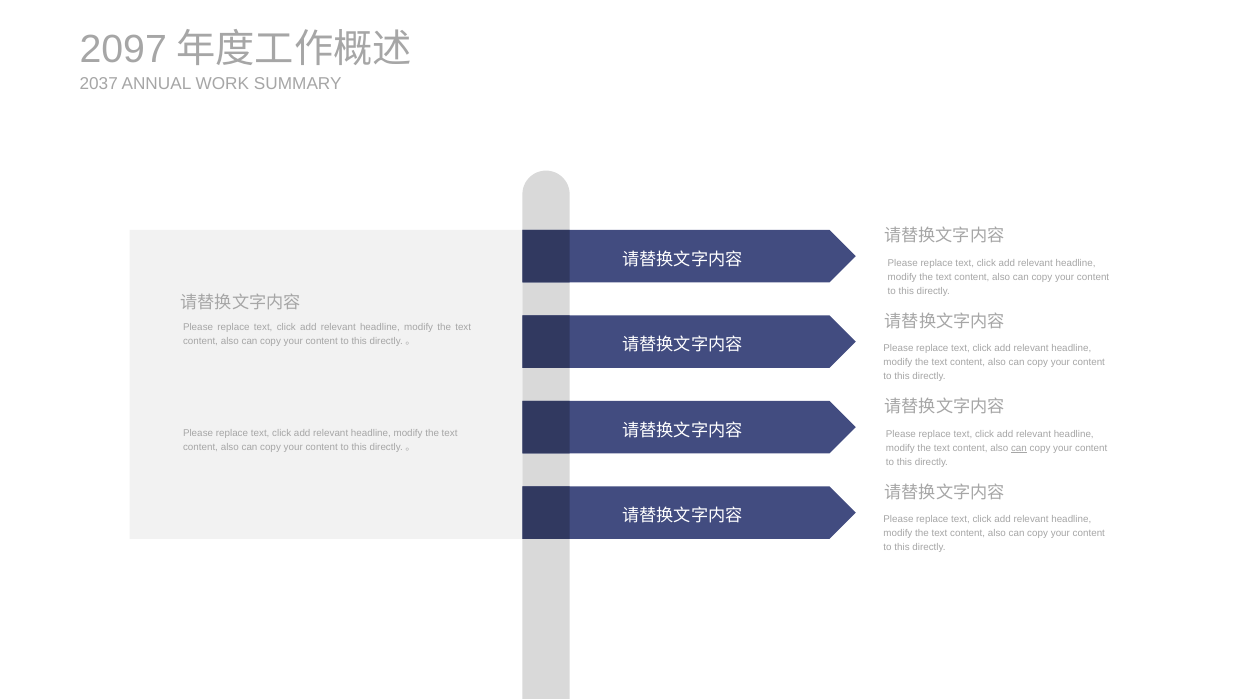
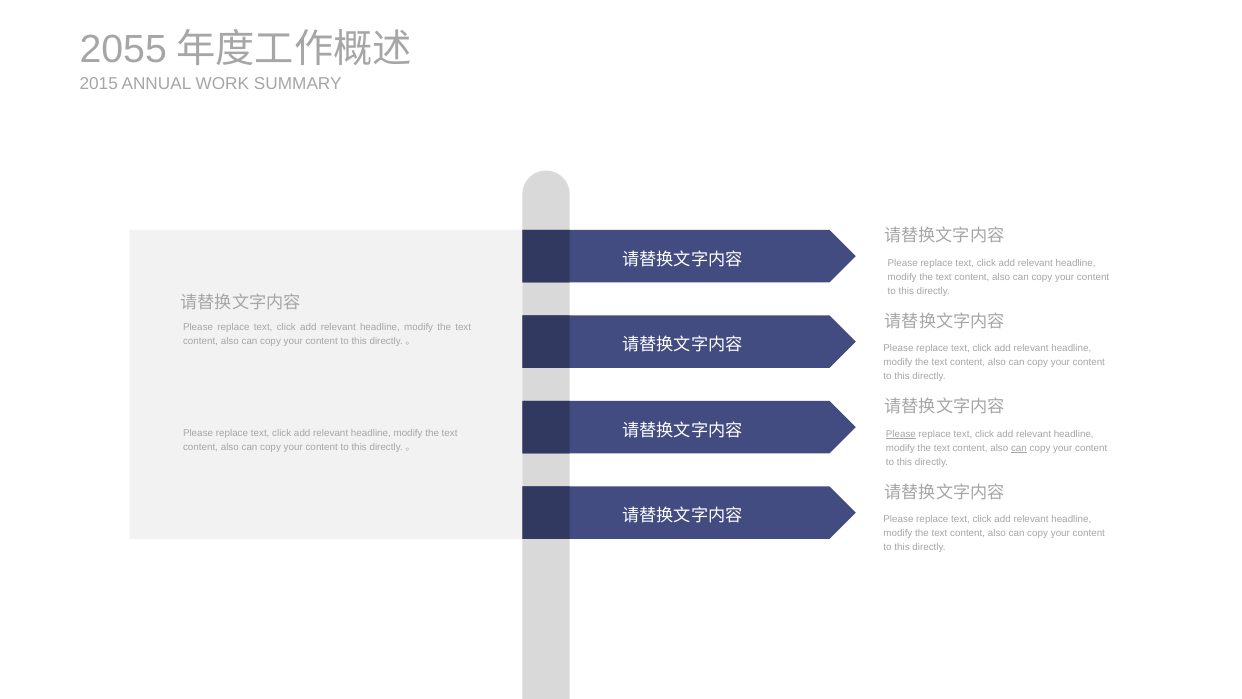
2097: 2097 -> 2055 (123, 49)
2037: 2037 -> 2015 (99, 83)
Please underline: none -> present (901, 434)
